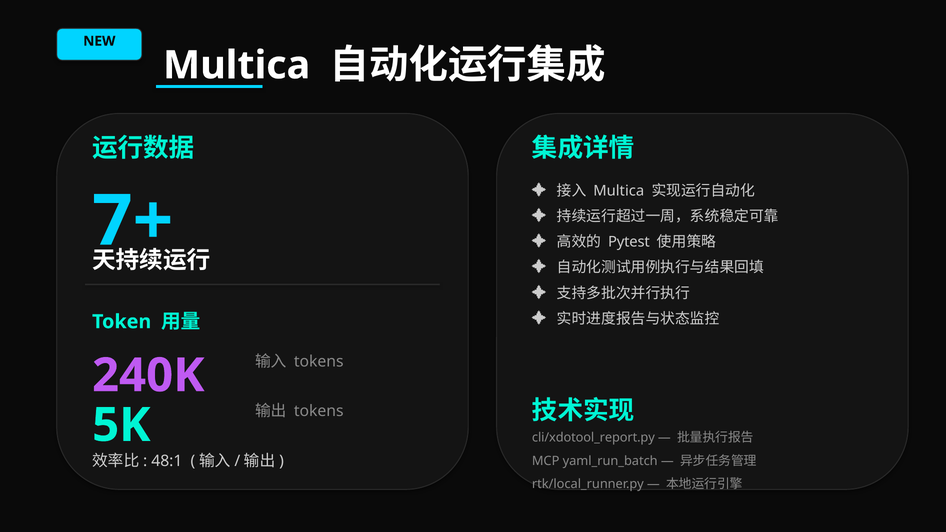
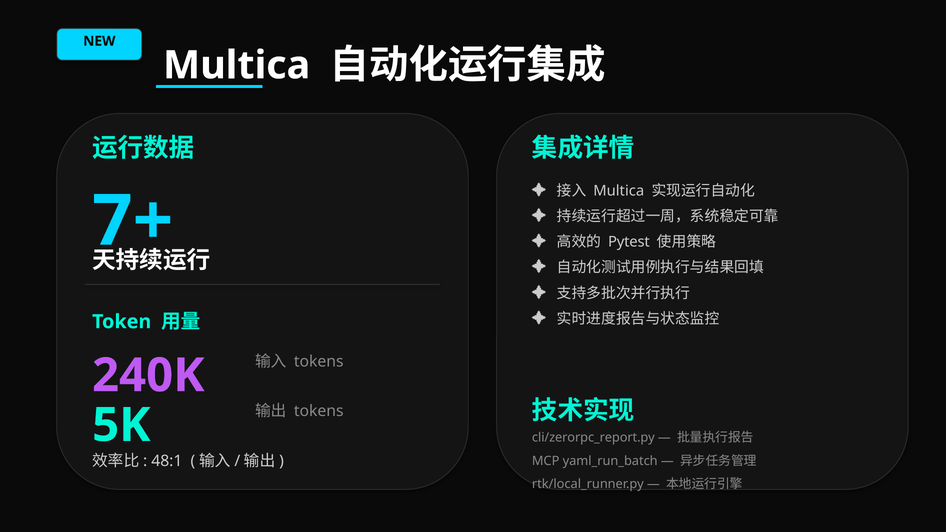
cli/xdotool_report.py: cli/xdotool_report.py -> cli/zerorpc_report.py (593, 438)
